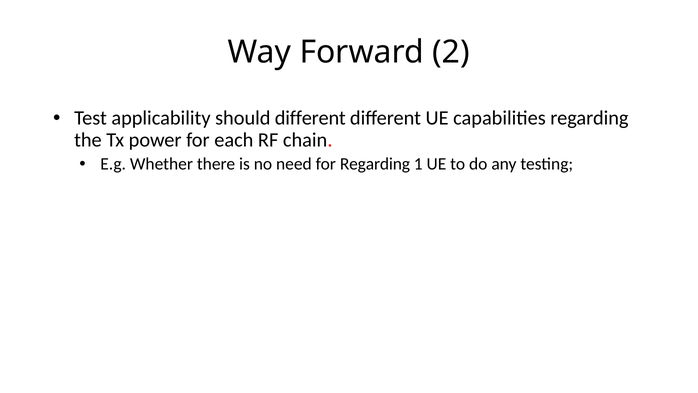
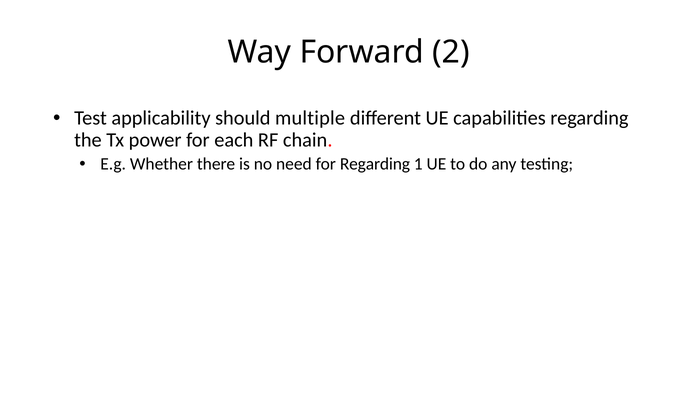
should different: different -> multiple (310, 118)
